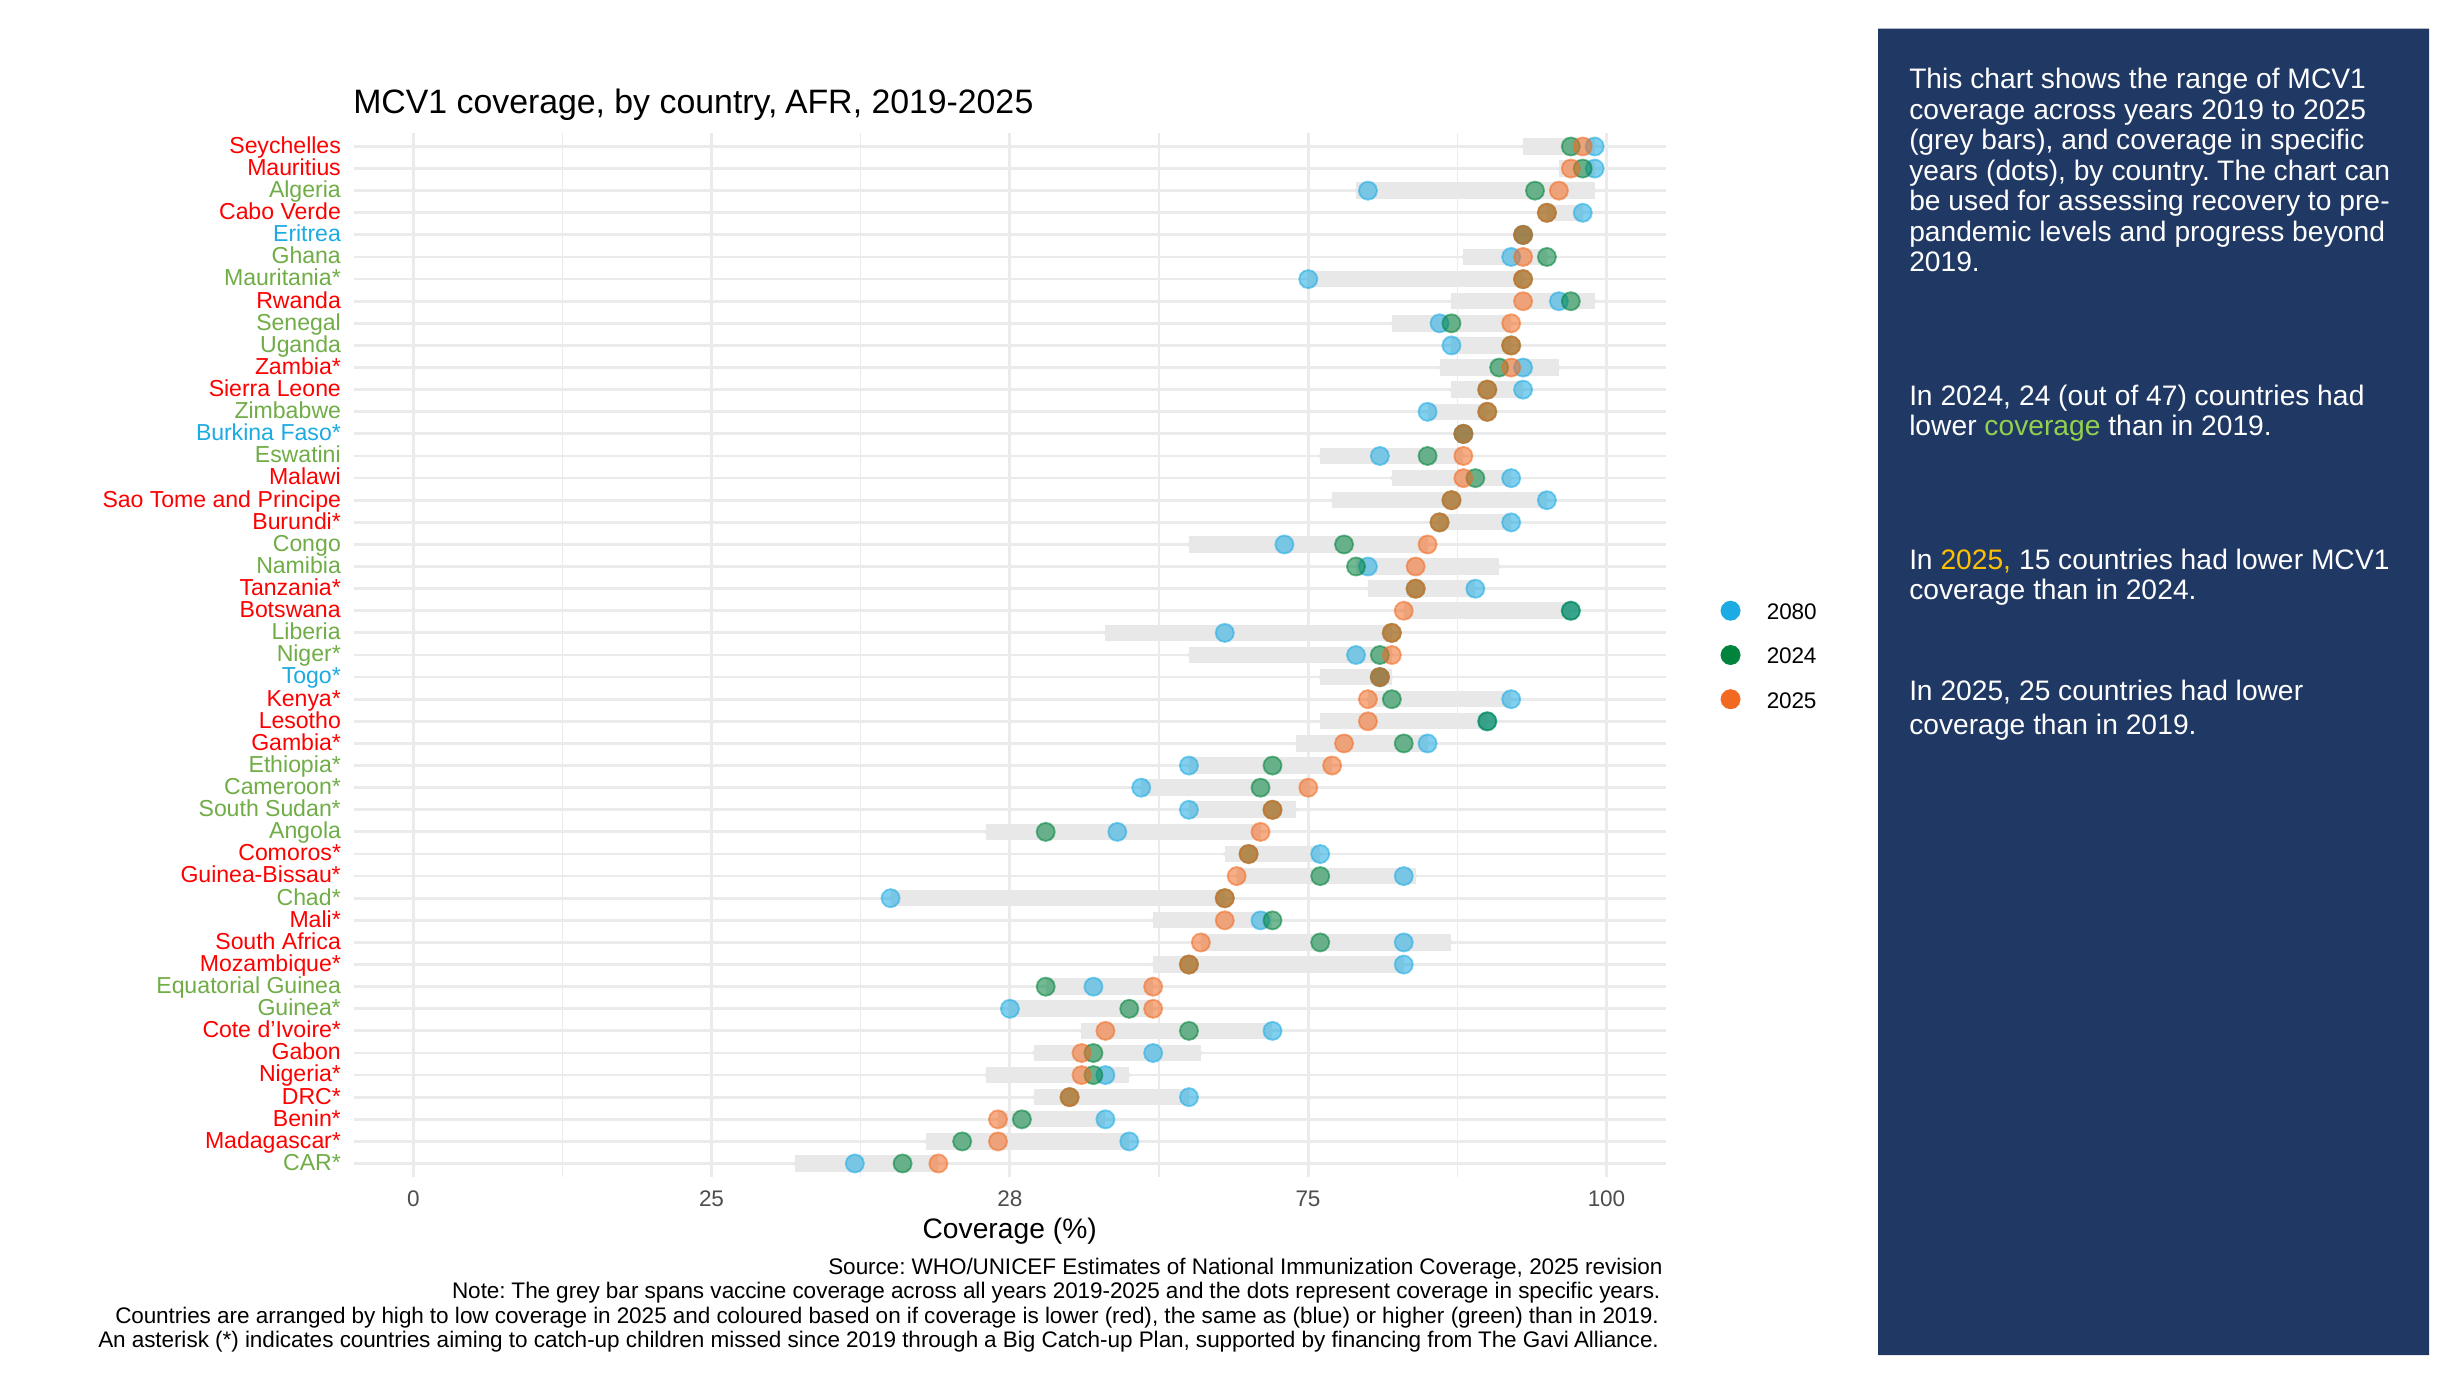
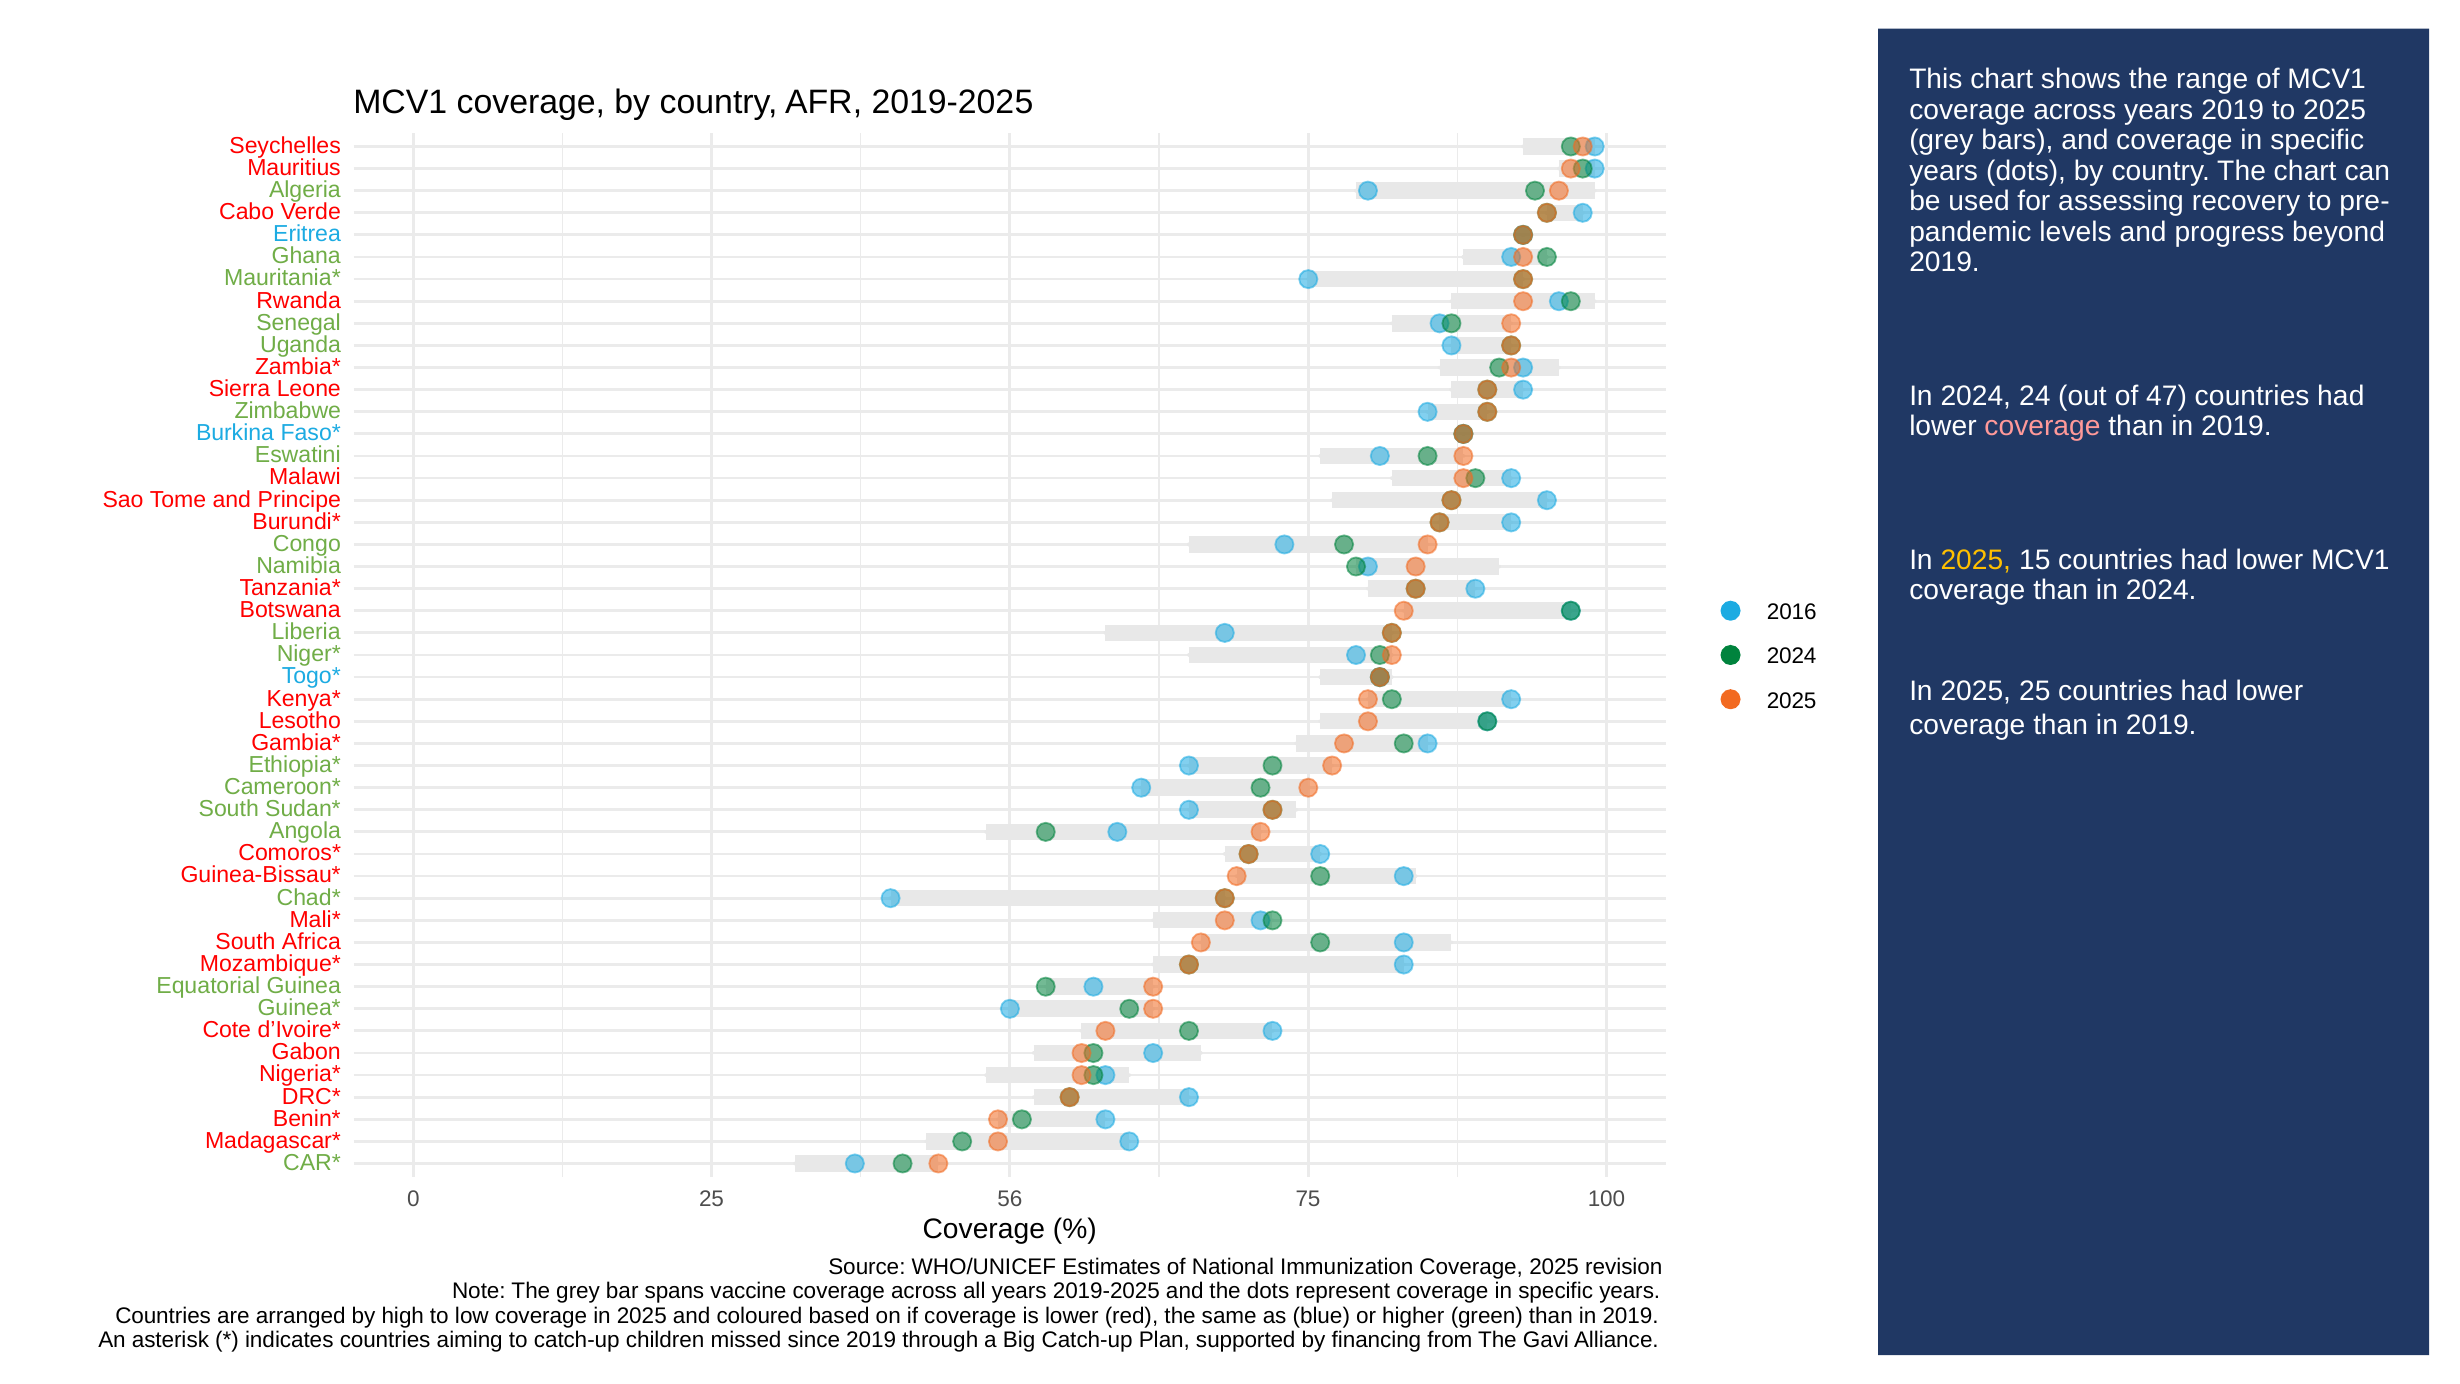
coverage colour: light green -> pink (2042, 426)
2080: 2080 -> 2016 (1792, 612)
28: 28 -> 56 (1010, 1199)
